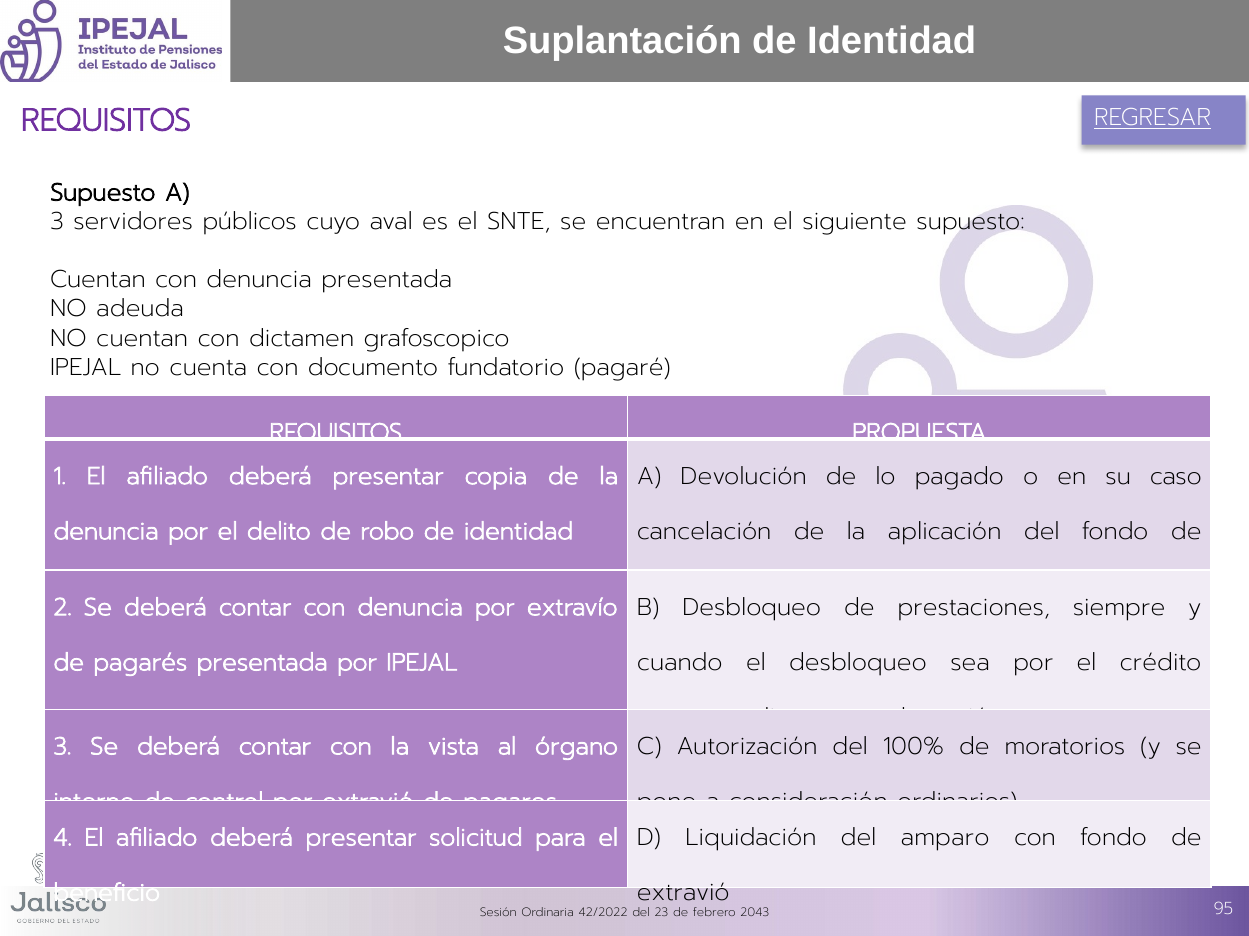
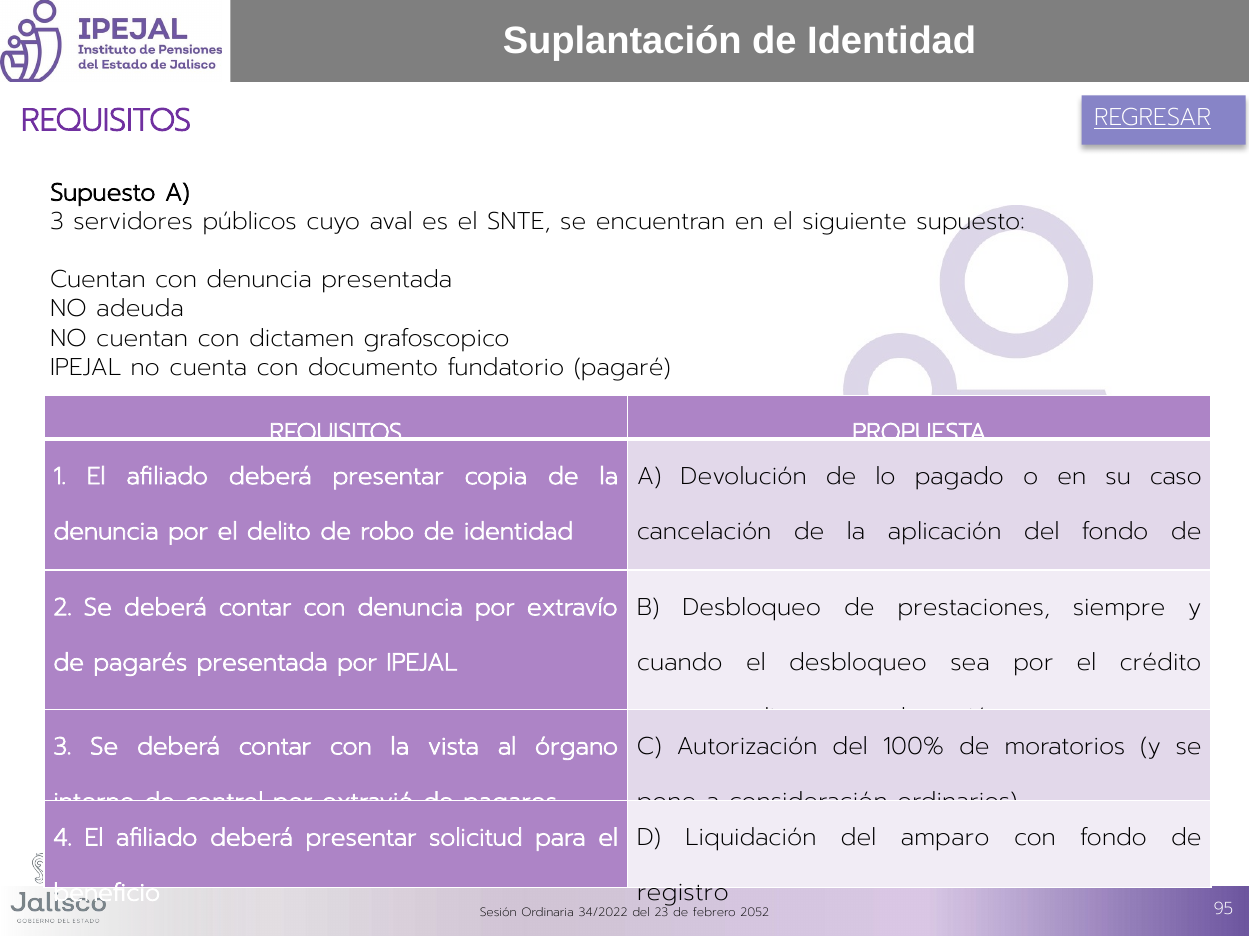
extravió: extravió -> registro (683, 893)
42/2022: 42/2022 -> 34/2022 (603, 914)
2043: 2043 -> 2052 (755, 914)
